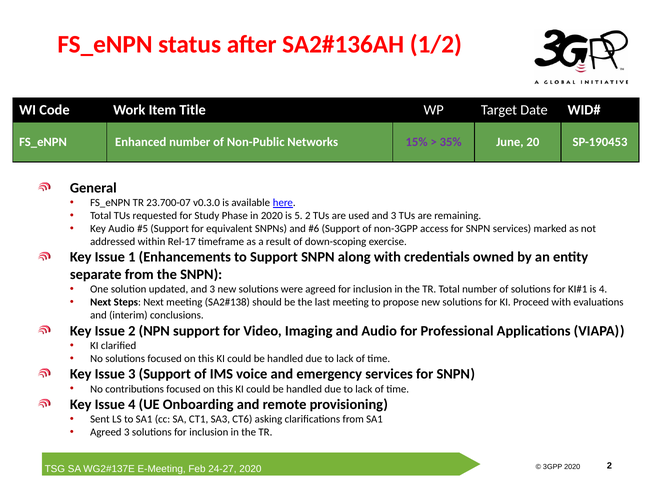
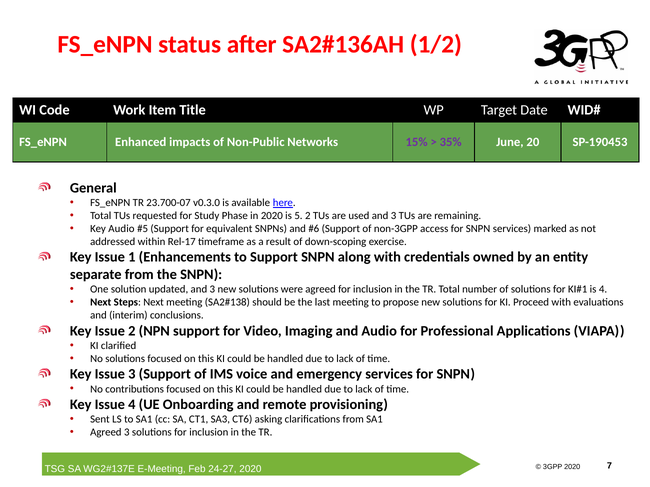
Enhanced number: number -> impacts (190, 142)
2020 2: 2 -> 7 (609, 466)
